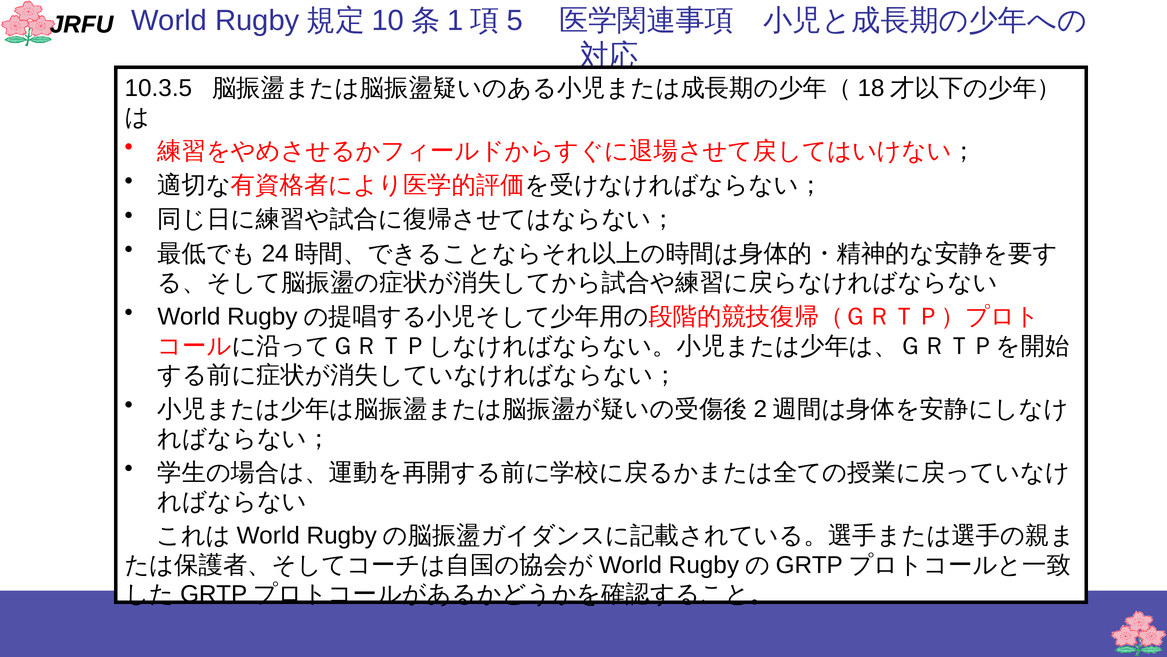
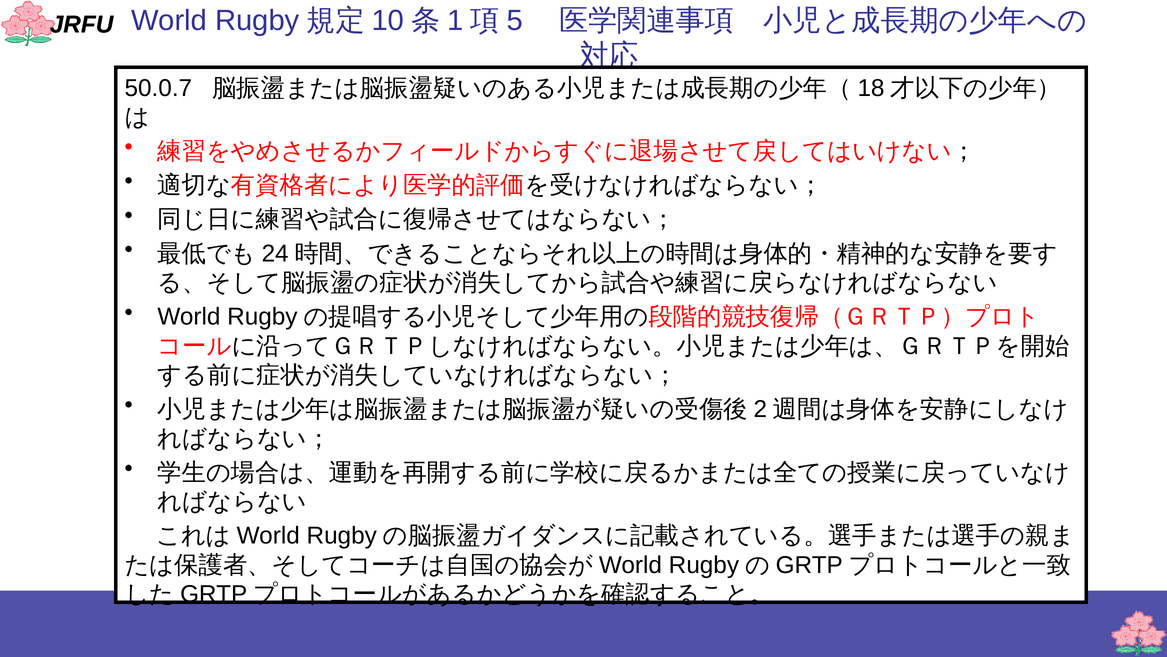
10.3.5: 10.3.5 -> 50.0.7 (158, 88)
